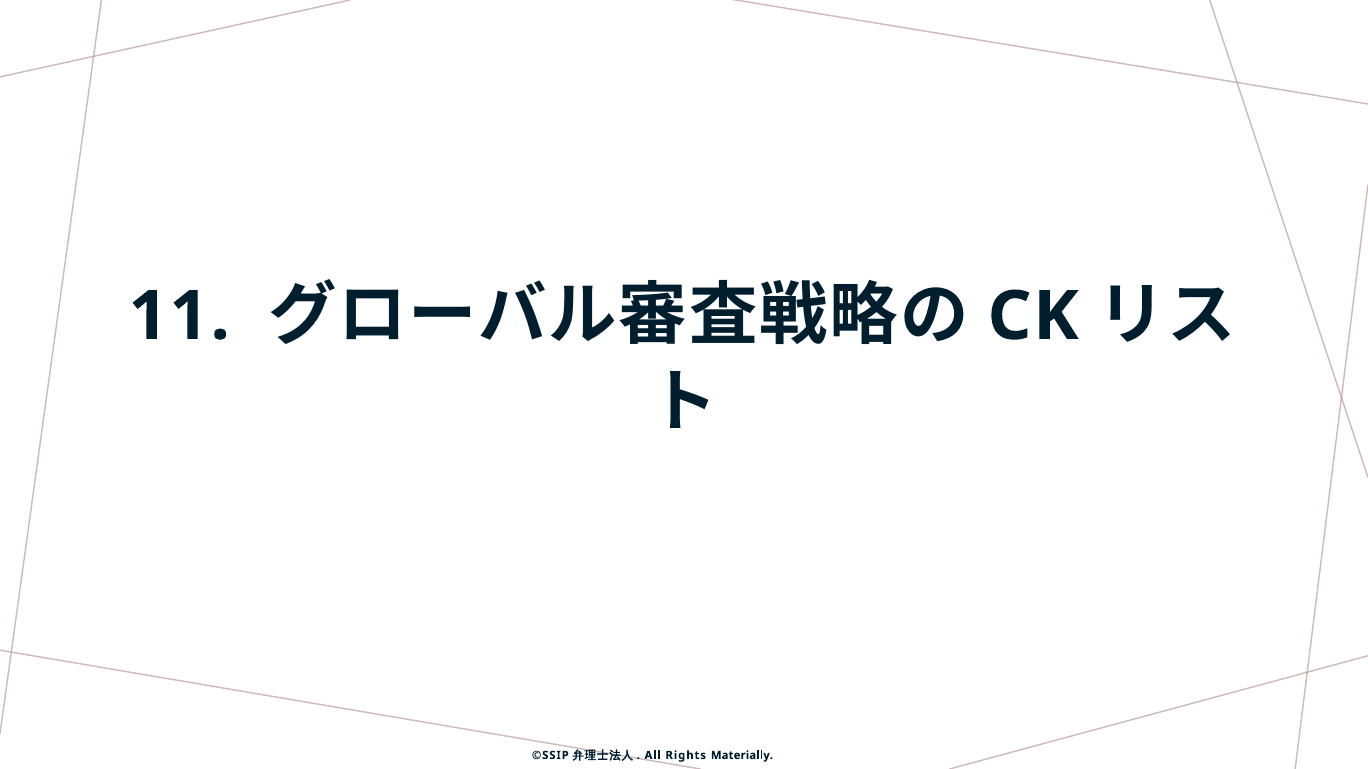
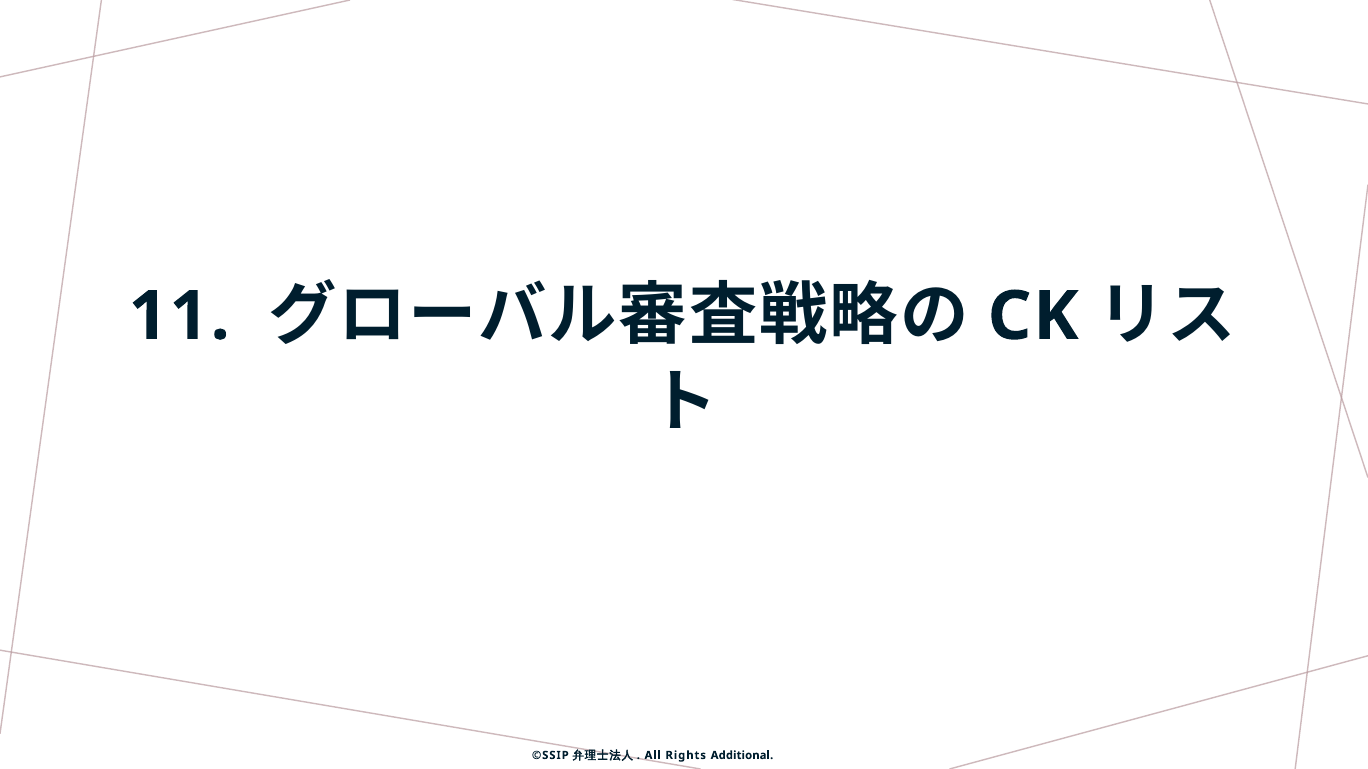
Materially: Materially -> Additional (742, 756)
